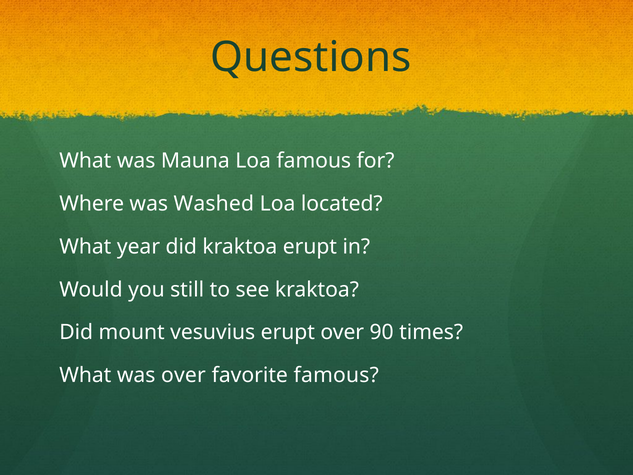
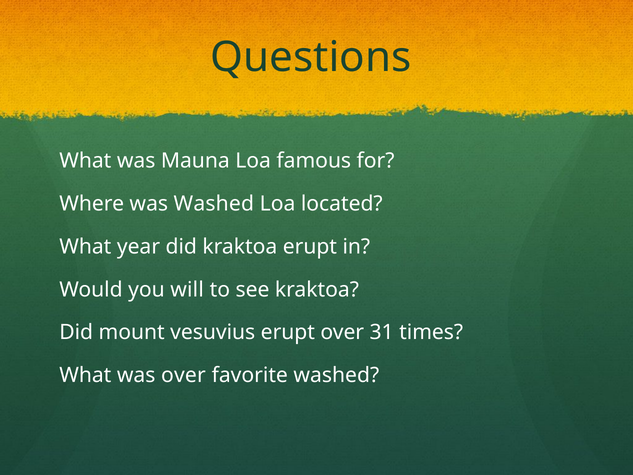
still: still -> will (187, 289)
90: 90 -> 31 (382, 332)
favorite famous: famous -> washed (336, 375)
